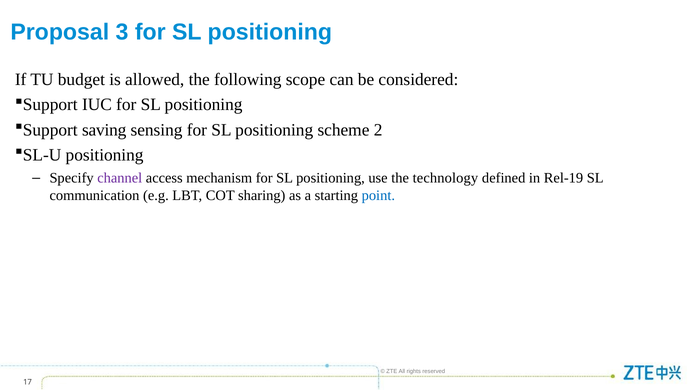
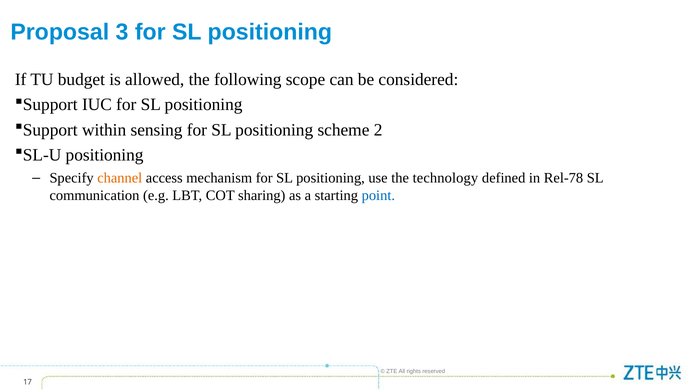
saving: saving -> within (104, 130)
channel colour: purple -> orange (120, 178)
Rel-19: Rel-19 -> Rel-78 (564, 178)
